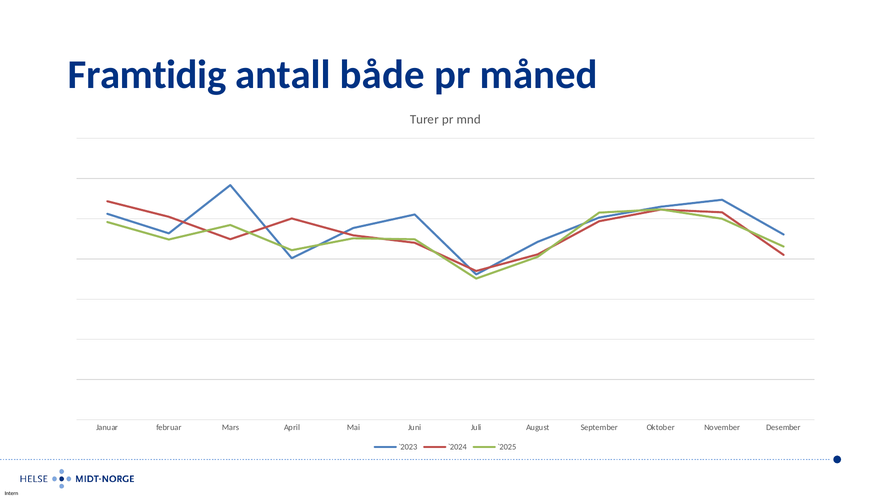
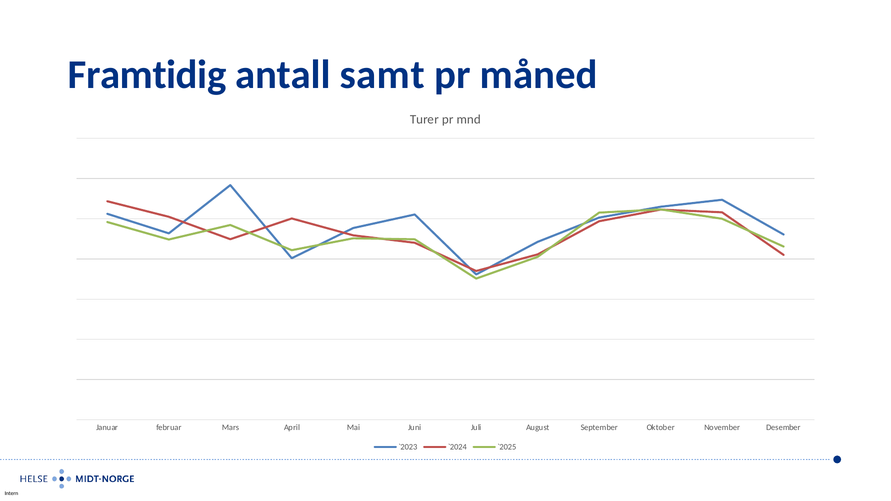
både: både -> samt (382, 75)
